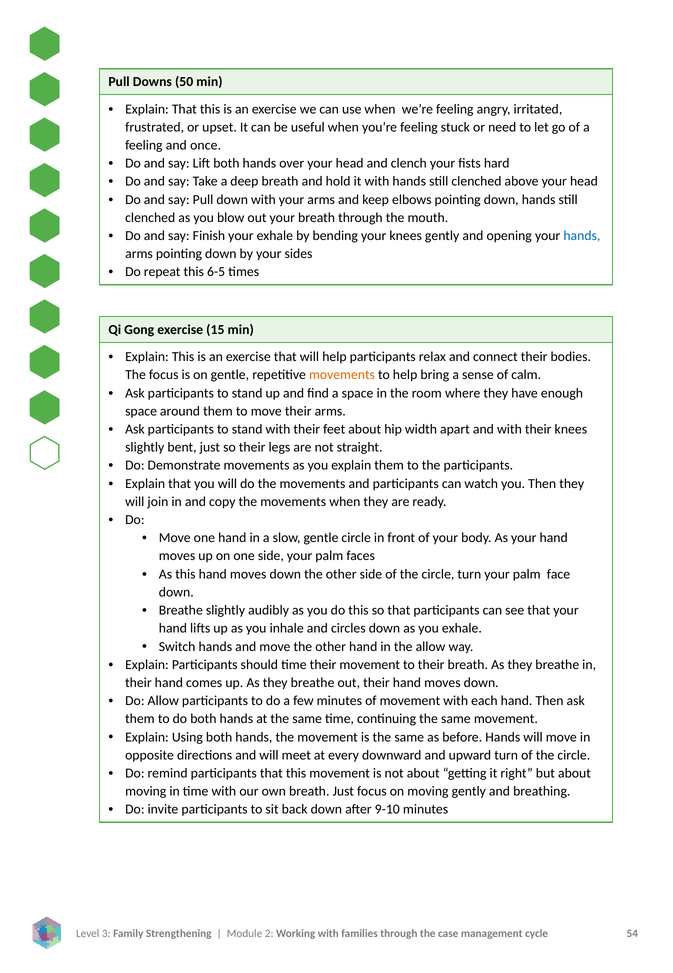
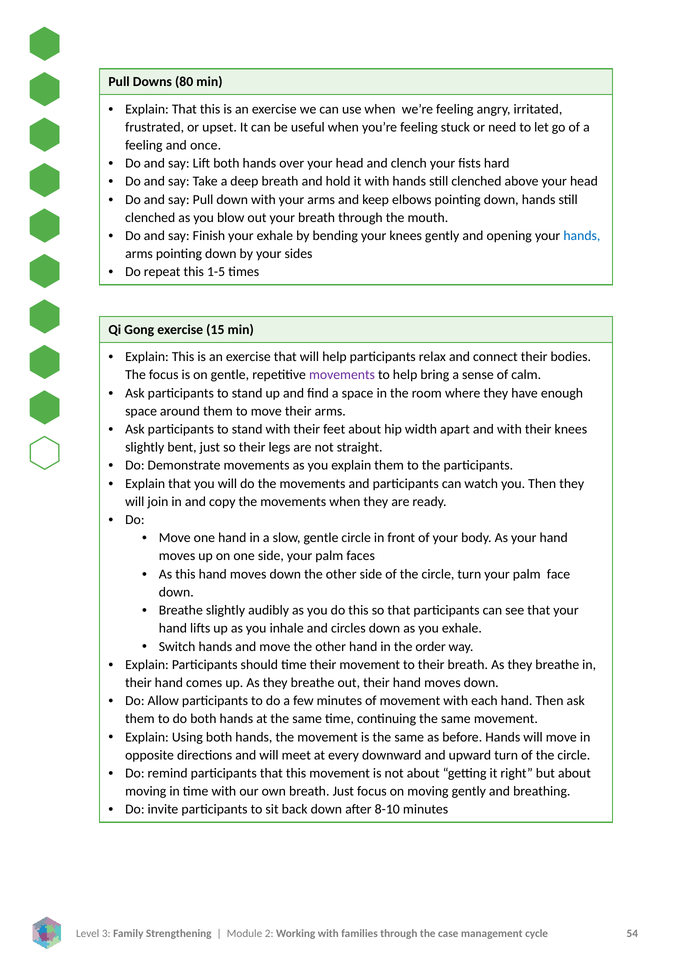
50: 50 -> 80 (184, 82)
6-5: 6-5 -> 1-5 (216, 272)
movements colour: orange -> purple (342, 375)
the allow: allow -> order (431, 646)
9-10: 9-10 -> 8-10 (387, 809)
